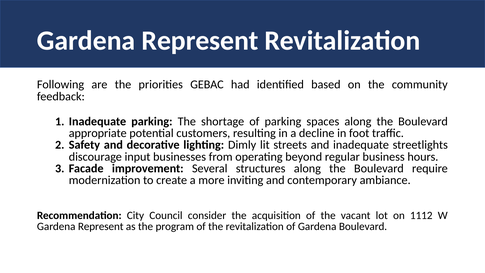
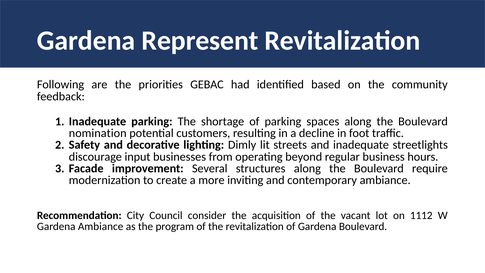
appropriate: appropriate -> nomination (98, 133)
Represent: Represent -> Ambiance (101, 226)
